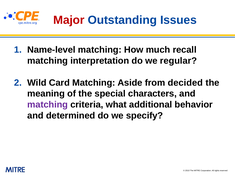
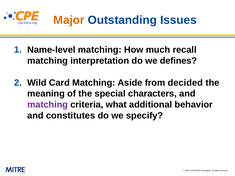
Major colour: red -> orange (69, 20)
regular: regular -> defines (179, 61)
determined: determined -> constitutes (71, 116)
